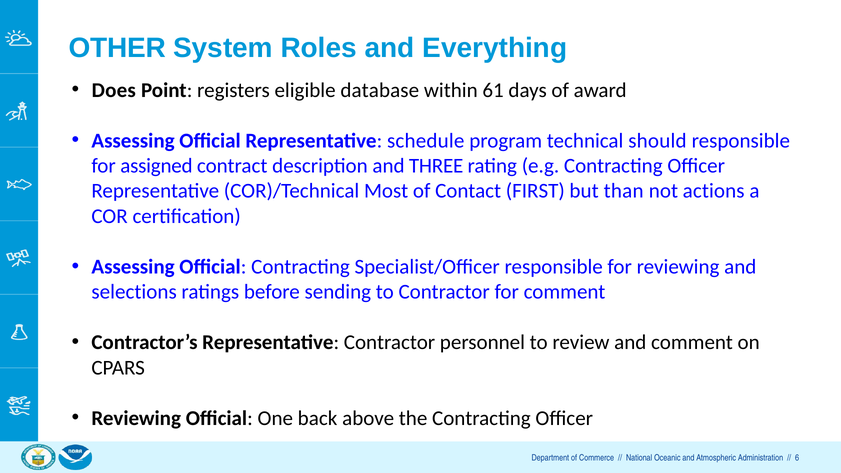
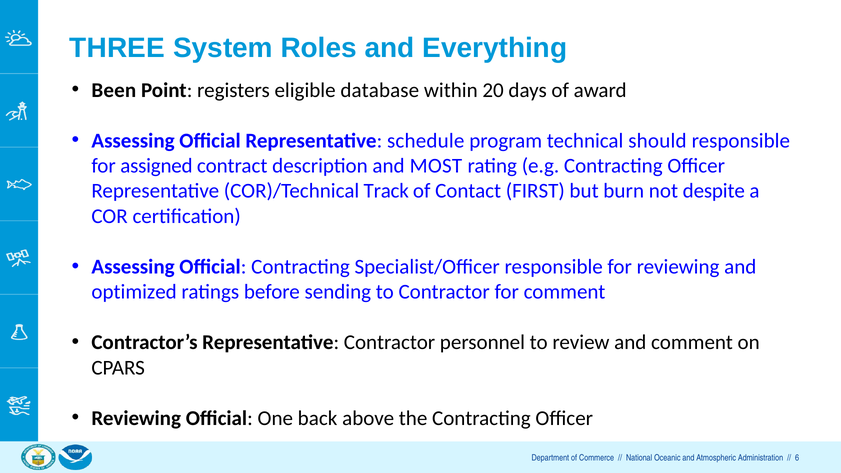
OTHER: OTHER -> THREE (117, 48)
Does: Does -> Been (114, 90)
61: 61 -> 20 (493, 90)
THREE: THREE -> MOST (436, 166)
Most: Most -> Track (386, 191)
than: than -> burn (624, 191)
actions: actions -> despite (714, 191)
selections: selections -> optimized (134, 292)
